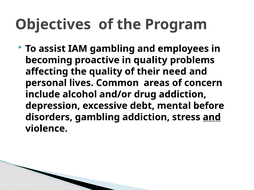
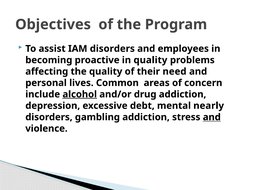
IAM gambling: gambling -> disorders (112, 49)
alcohol underline: none -> present (80, 95)
before: before -> nearly (209, 106)
